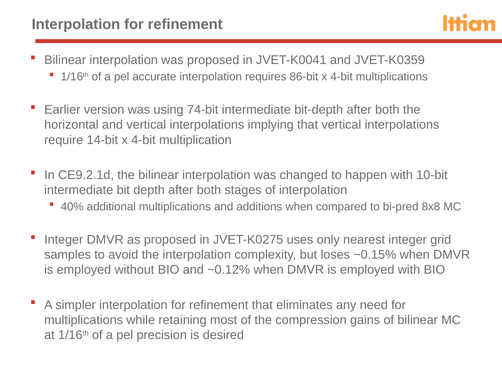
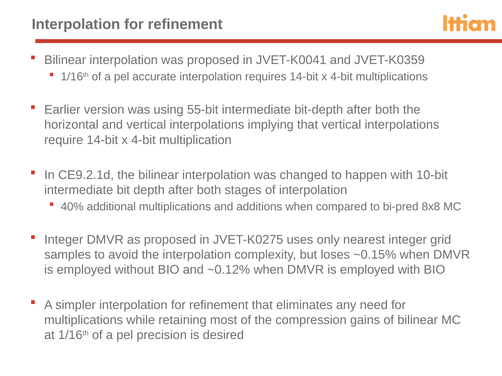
requires 86-bit: 86-bit -> 14-bit (304, 77)
74-bit: 74-bit -> 55-bit (203, 110)
